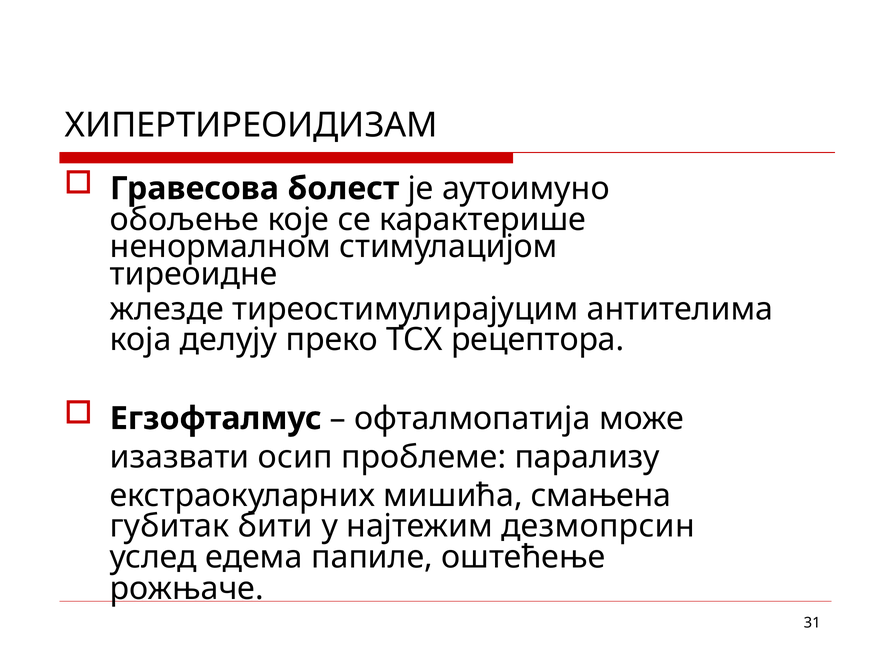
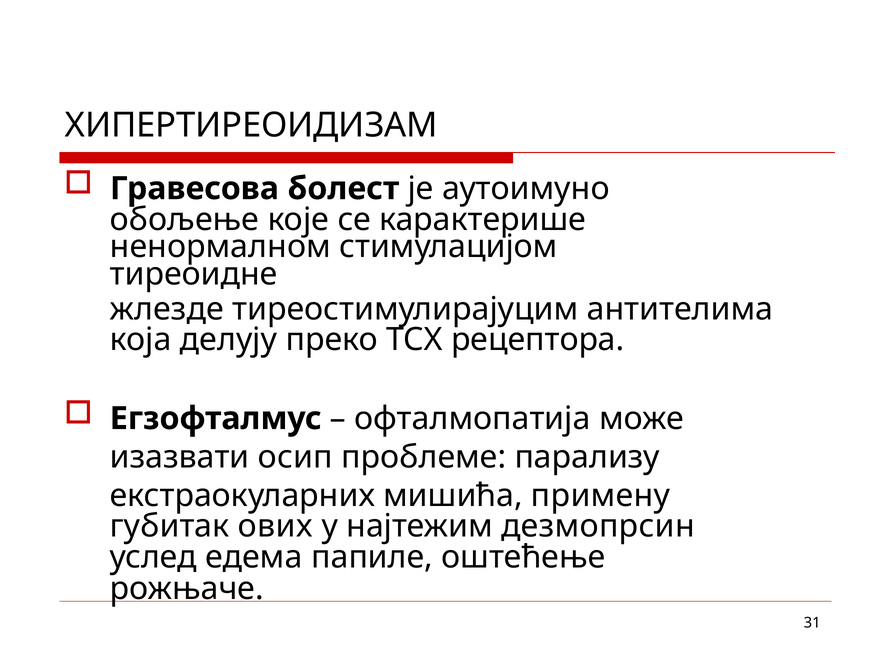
смањена: смањена -> примену (601, 496)
бити: бити -> ових (275, 527)
